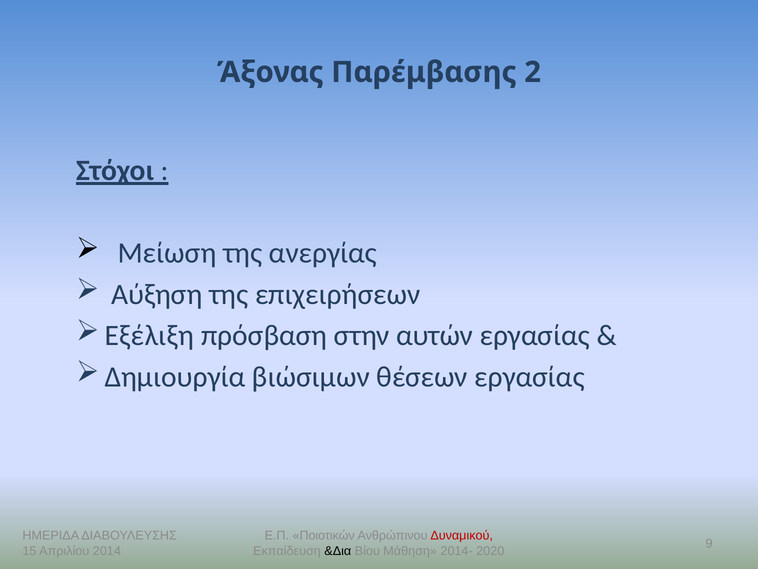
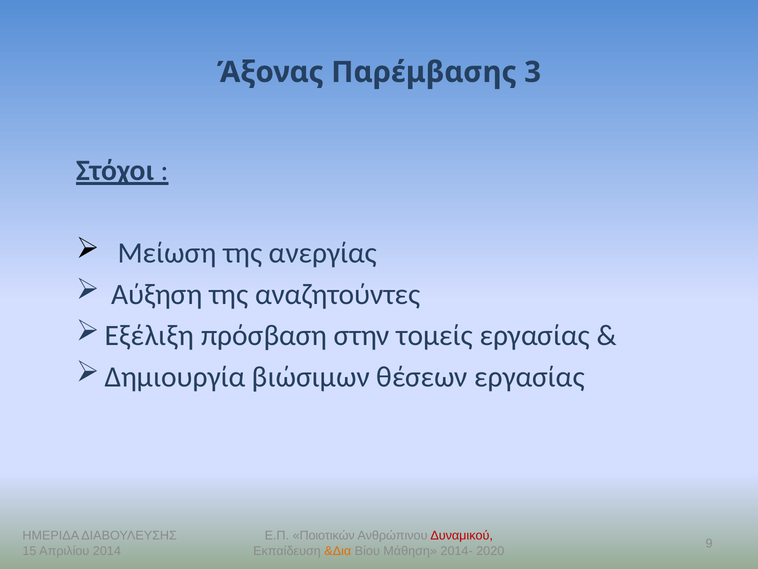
2: 2 -> 3 (533, 72)
επιχειρήσεων: επιχειρήσεων -> αναζητούντες (338, 294)
αυτών: αυτών -> τομείς (435, 335)
&Δια colour: black -> orange (338, 550)
